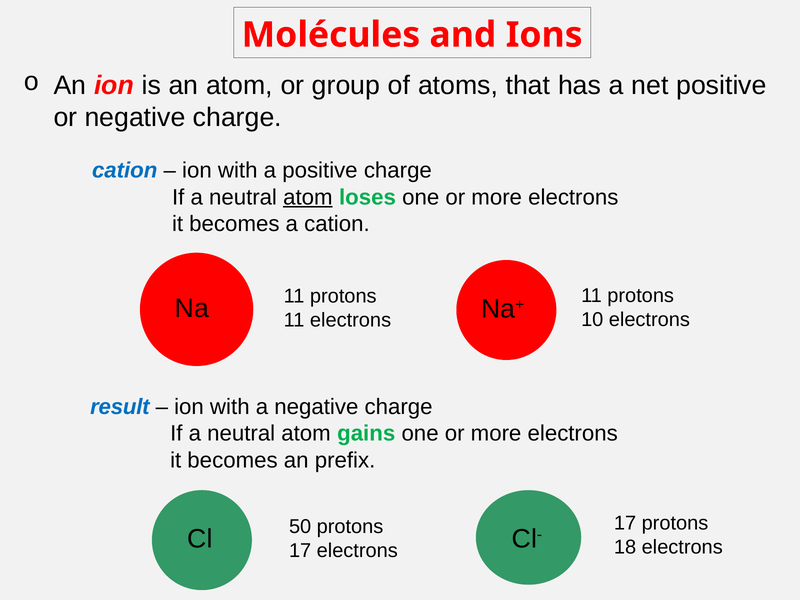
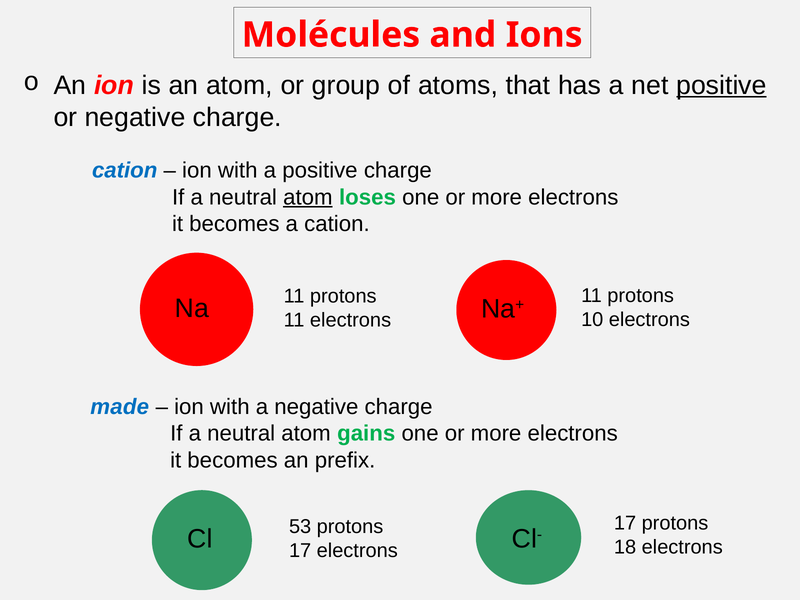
positive underline: none -> present (721, 85)
result: result -> made (120, 407)
50: 50 -> 53 (300, 527)
